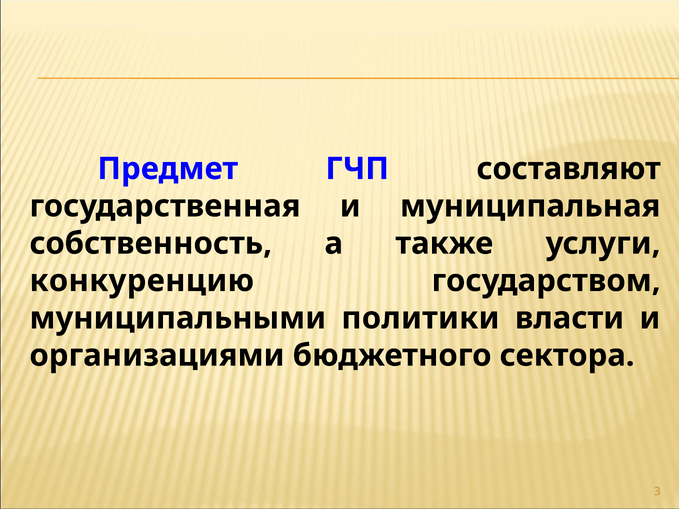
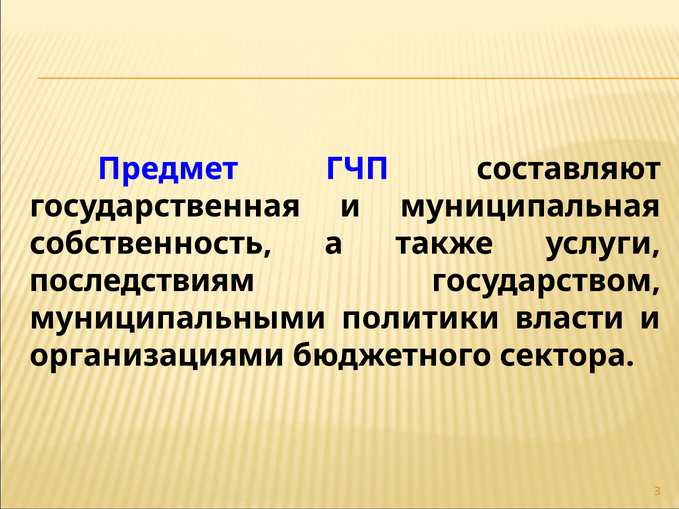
конкуренцию: конкуренцию -> последствиям (142, 281)
